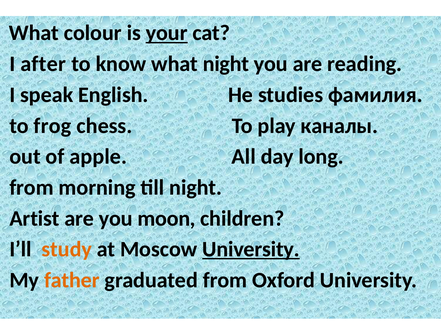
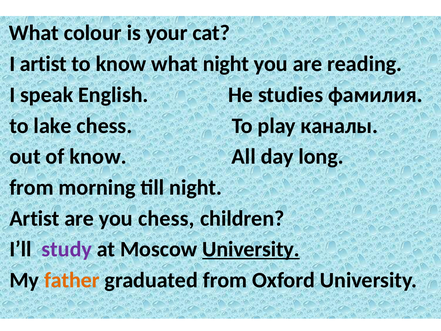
your underline: present -> none (167, 33)
I after: after -> artist (43, 64)
frog: frog -> lake (53, 126)
of apple: apple -> know (98, 157)
you moon: moon -> chess (166, 218)
study colour: orange -> purple (67, 249)
